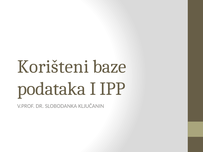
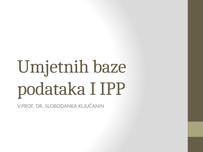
Korišteni: Korišteni -> Umjetnih (53, 67)
